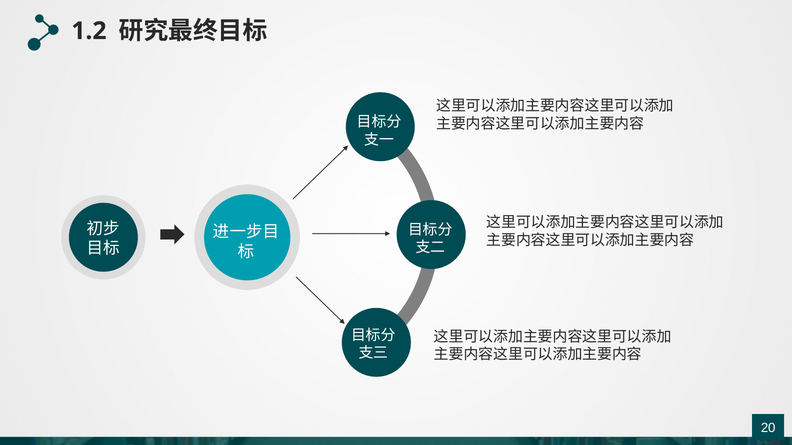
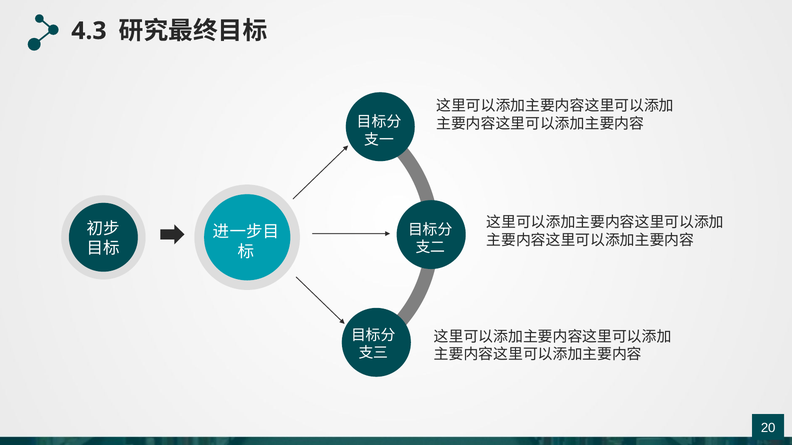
1.2: 1.2 -> 4.3 (89, 31)
